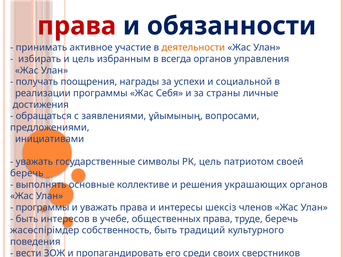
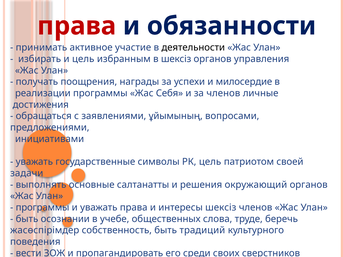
деятельности colour: orange -> black (193, 48)
в всегда: всегда -> шексіз (176, 59)
социальной: социальной -> милосердие (244, 82)
за страны: страны -> членов (223, 93)
беречь: беречь -> задачи (27, 173)
коллективе: коллективе -> салтанатты (143, 185)
украшающих: украшающих -> окружающий (256, 185)
интересов: интересов -> осознании (65, 219)
общественных права: права -> слова (218, 219)
